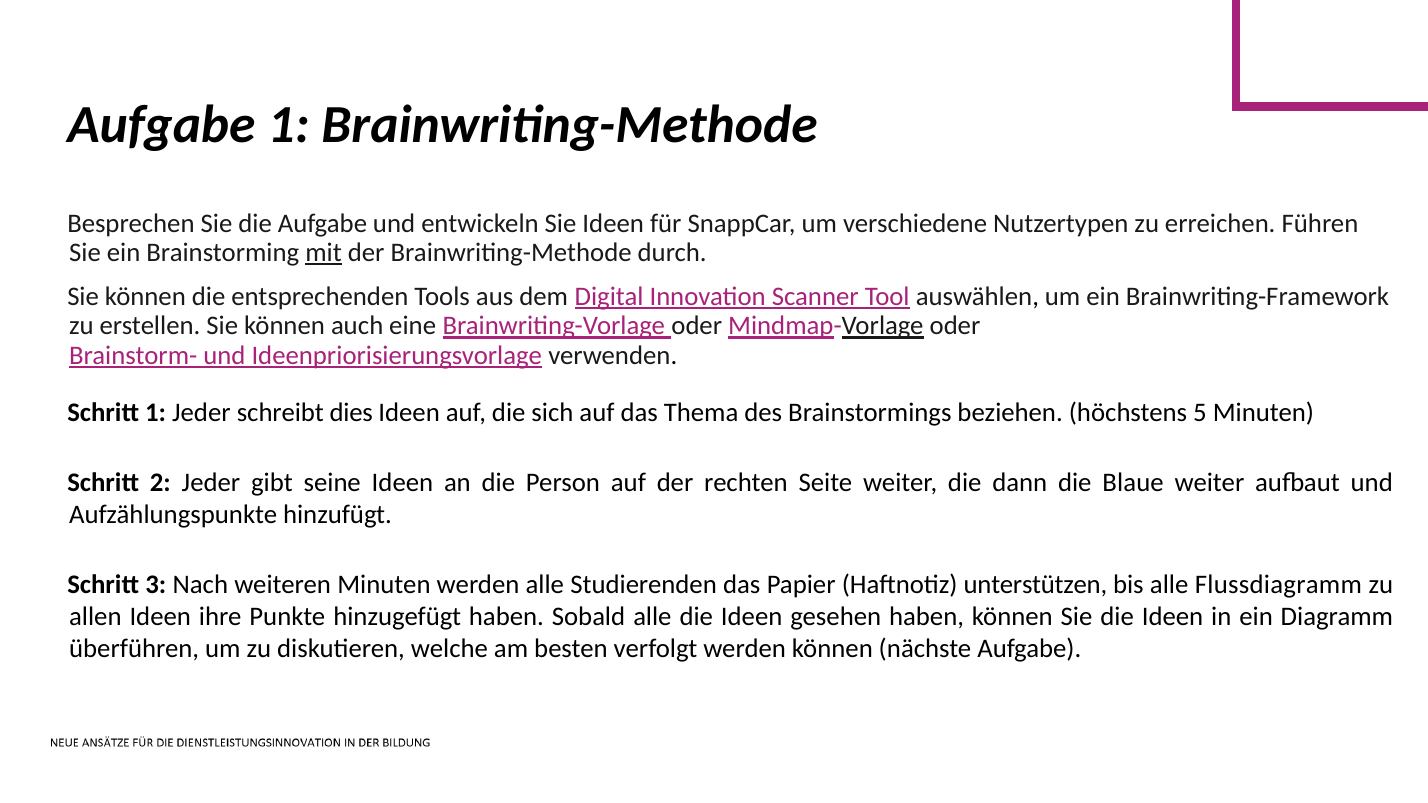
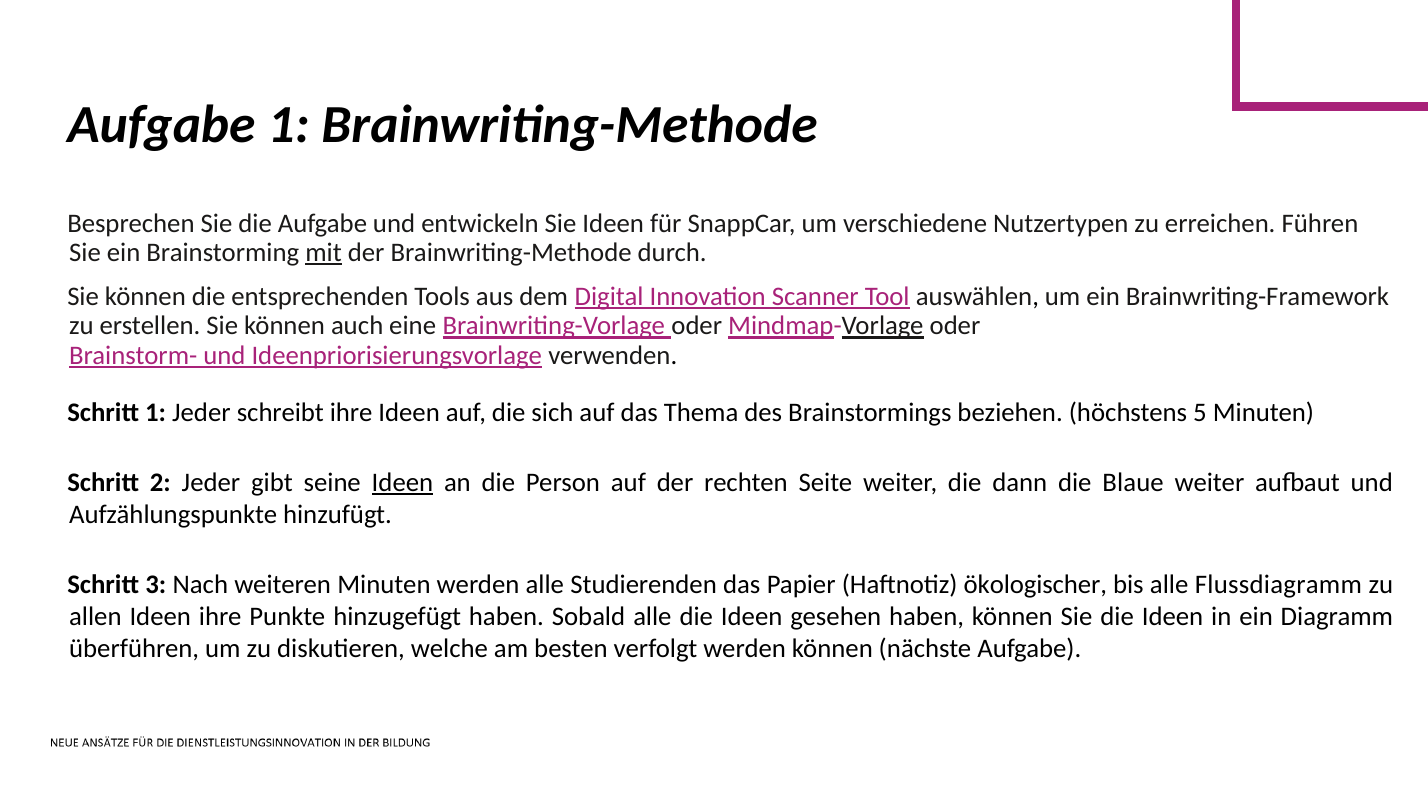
schreibt dies: dies -> ihre (351, 412)
Ideen underline: none -> present (402, 482)
unterstützen: unterstützen -> ökologischer (1035, 585)
